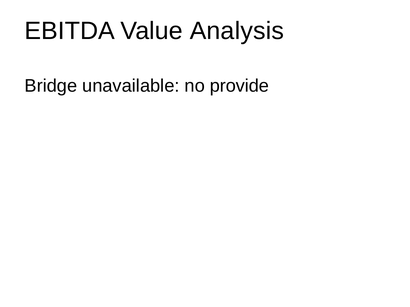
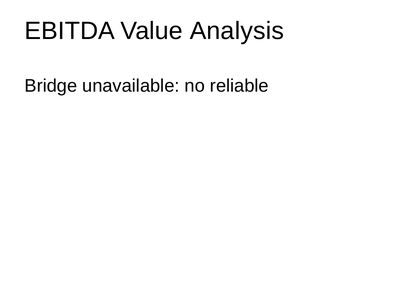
provide: provide -> reliable (239, 86)
